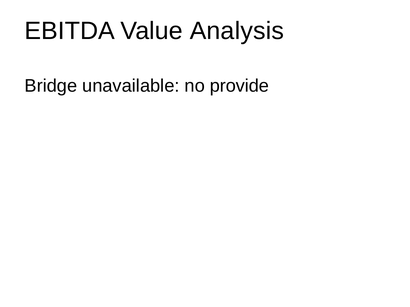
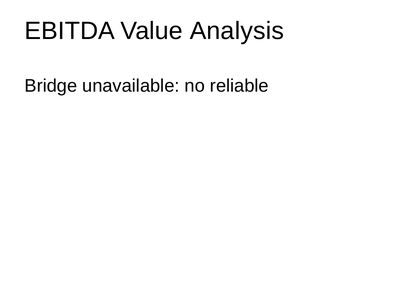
provide: provide -> reliable (239, 86)
